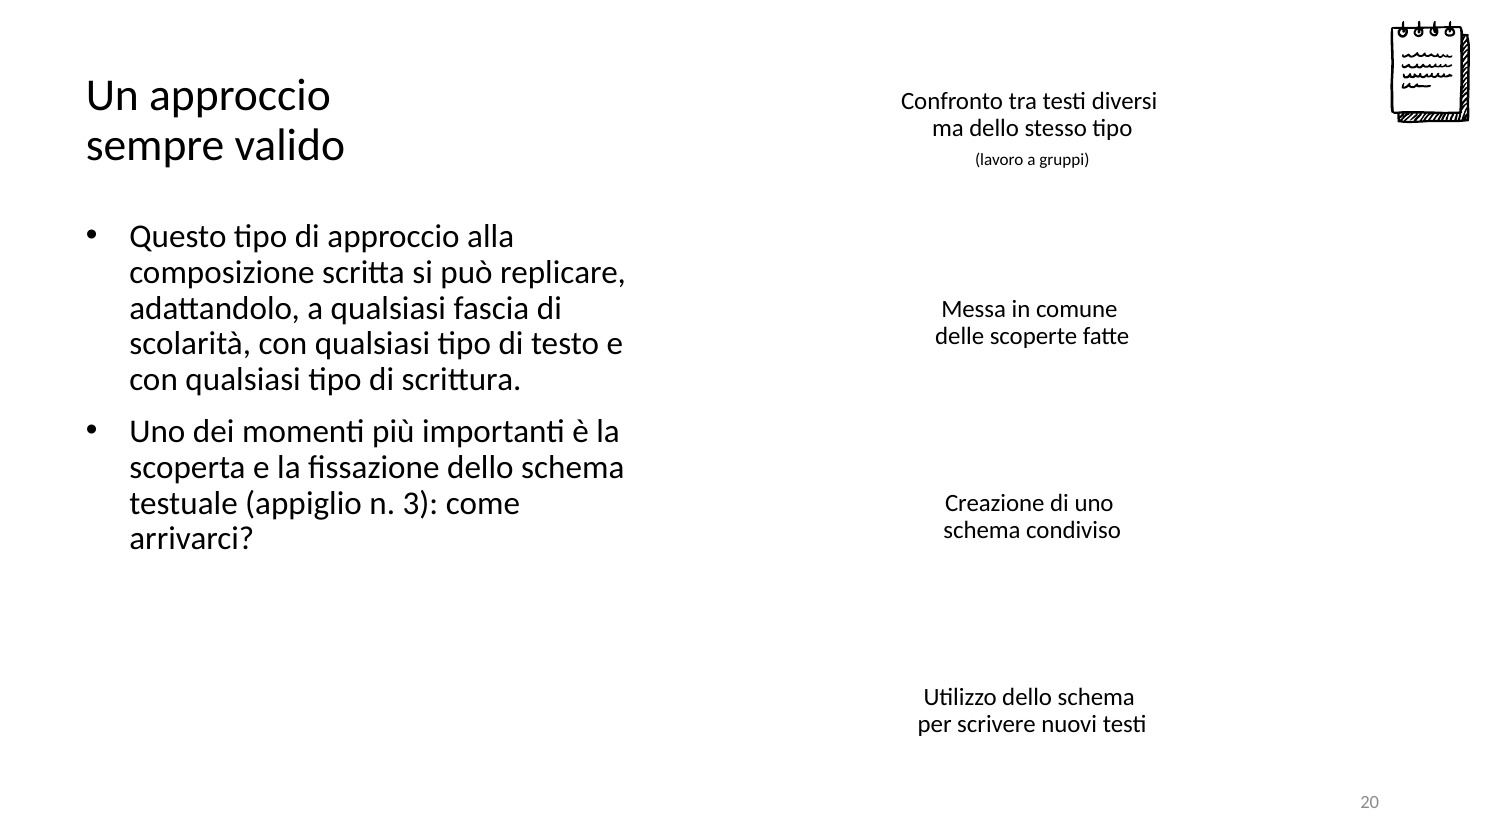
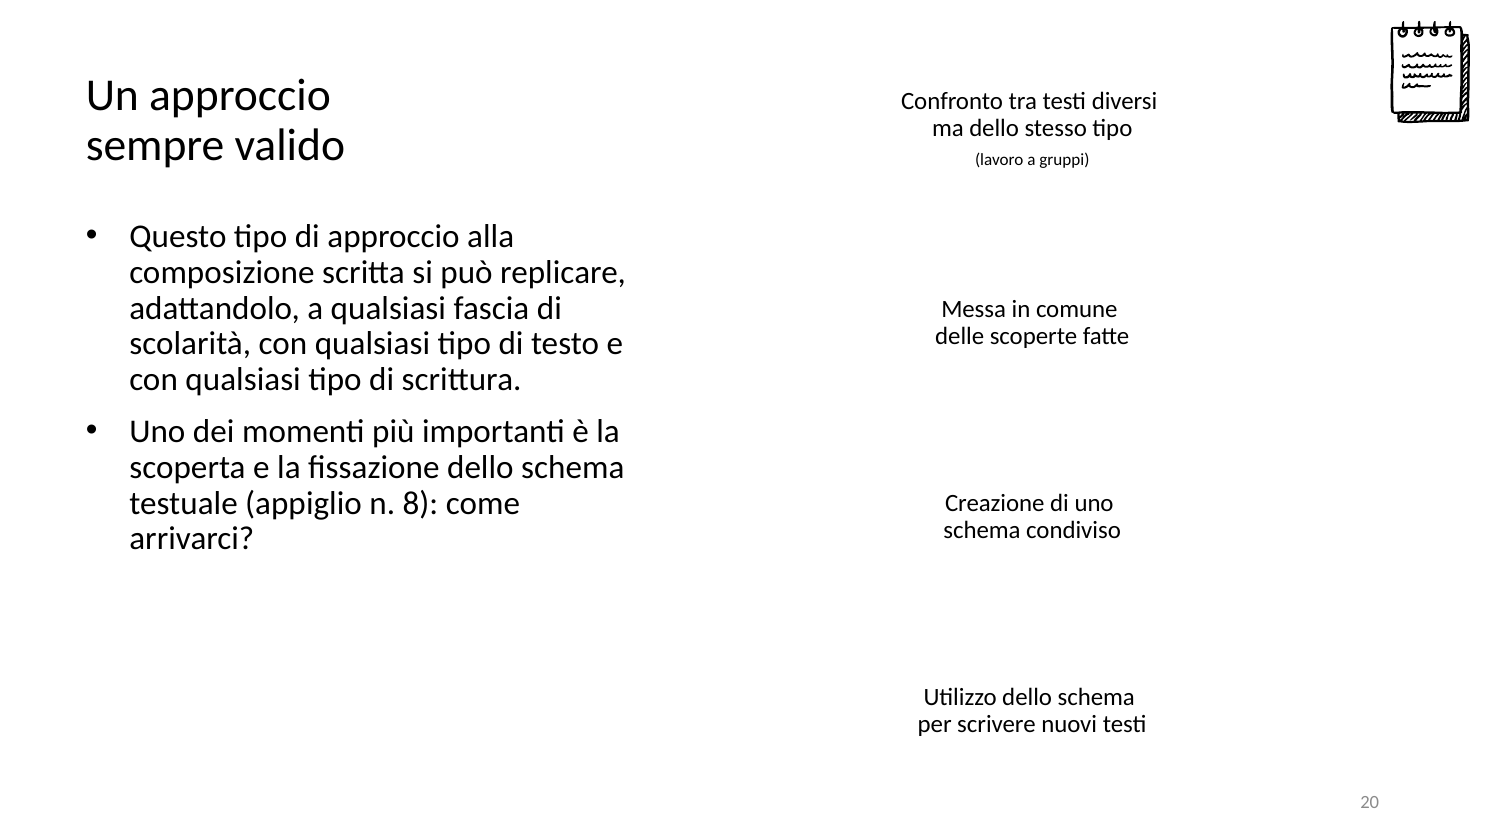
3: 3 -> 8 (420, 503)
